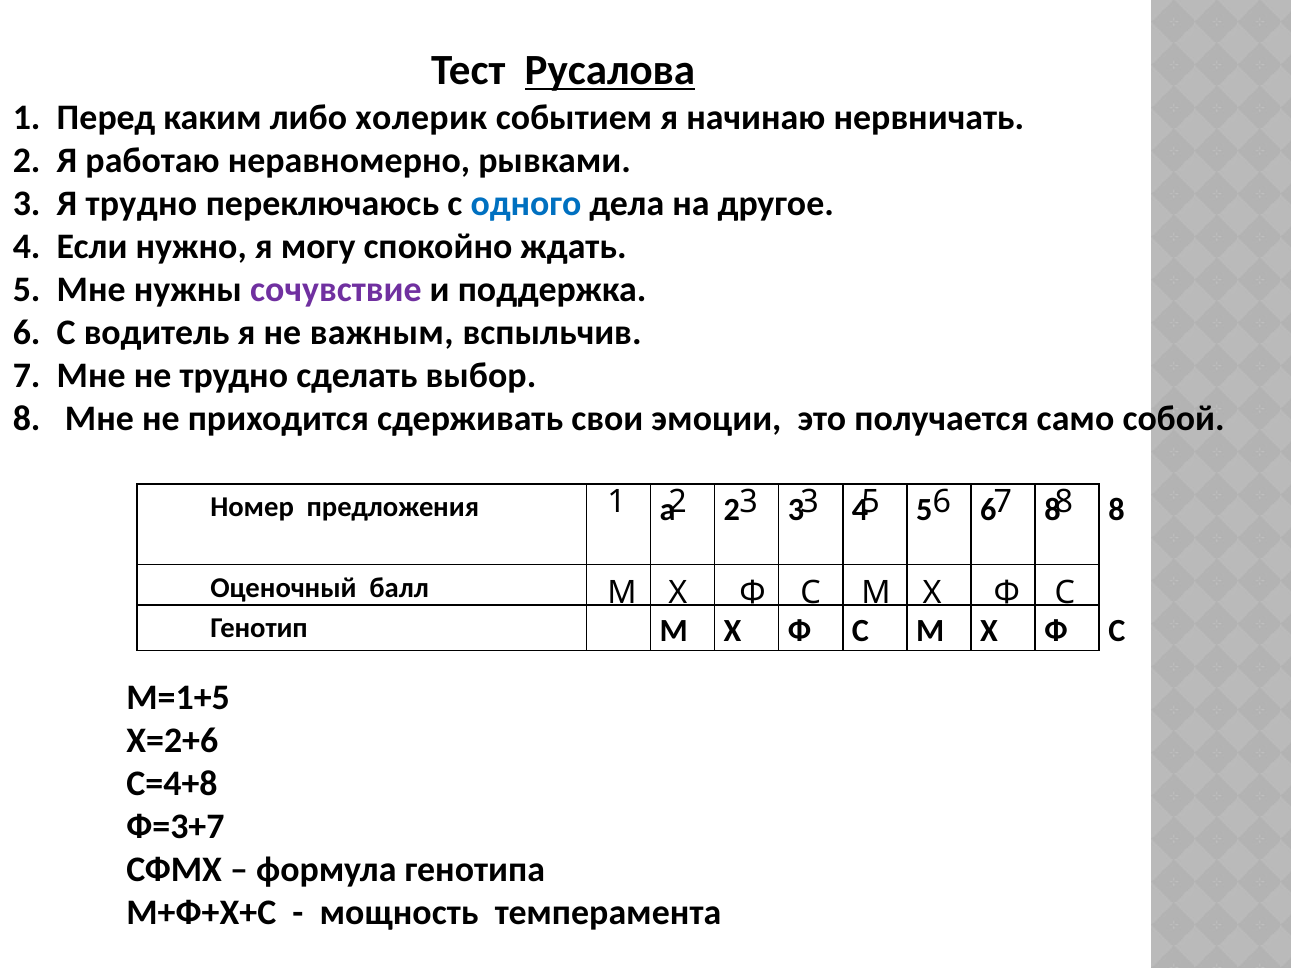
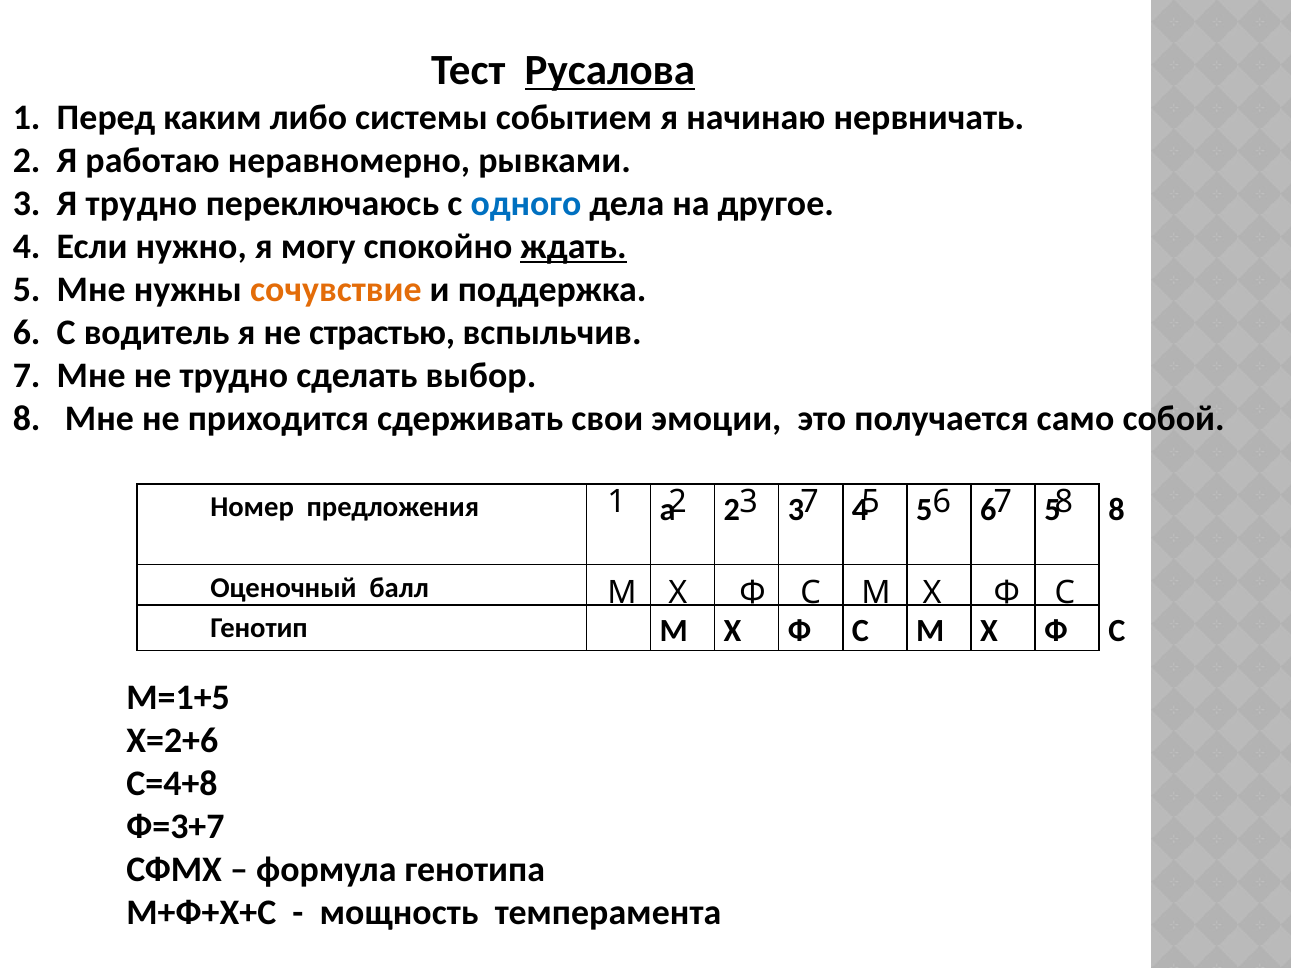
холерик: холерик -> системы (421, 117)
ждать underline: none -> present (574, 246)
сочувствие colour: purple -> orange (336, 289)
важным: важным -> страстью (382, 333)
3 3: 3 -> 7 (810, 502)
6 8: 8 -> 5 (1052, 510)
